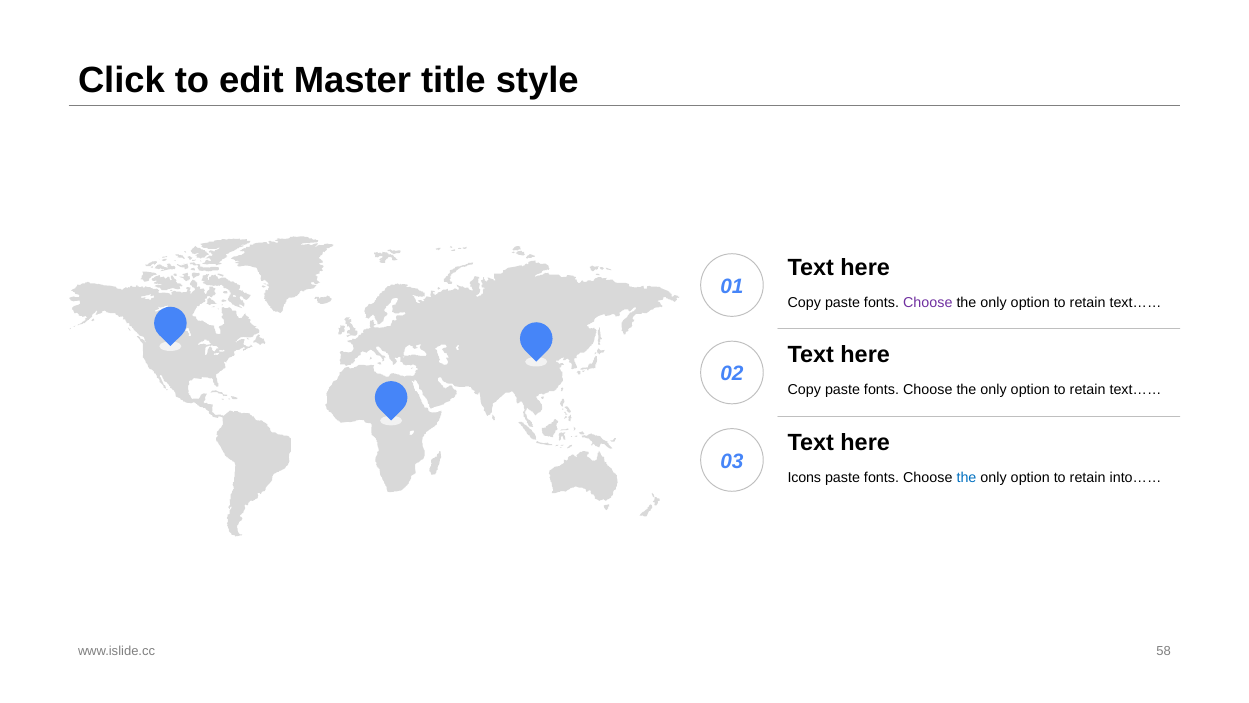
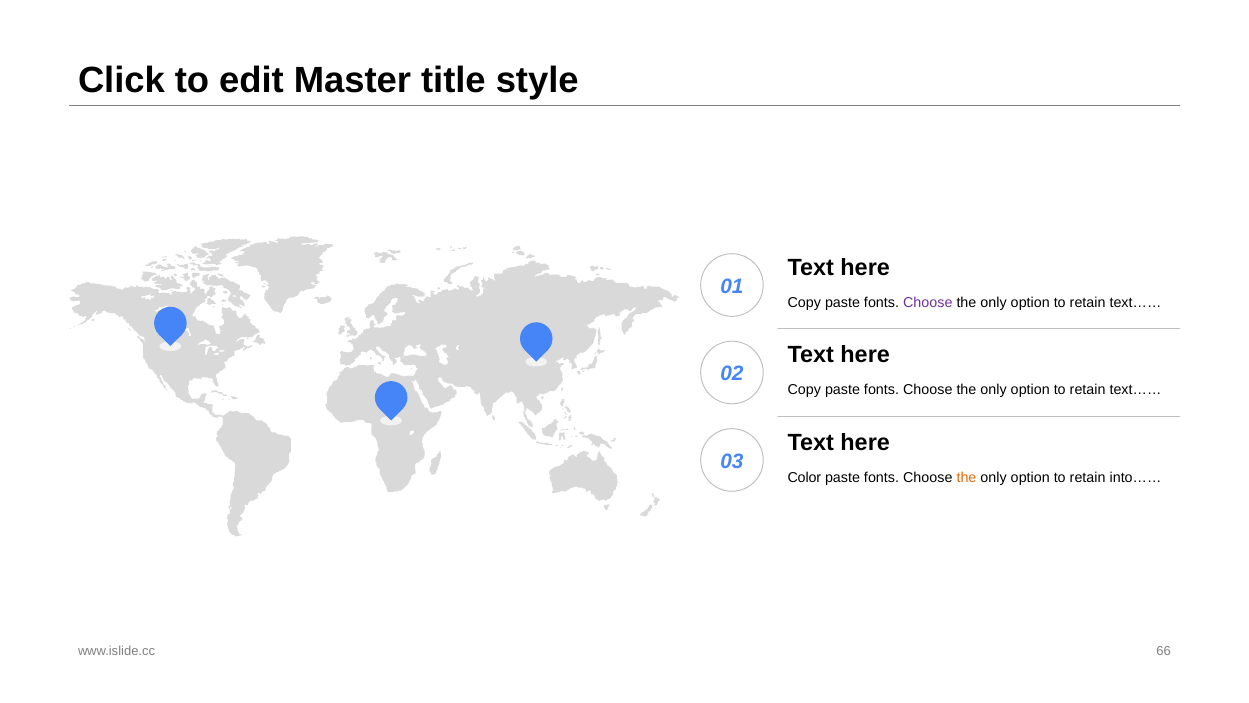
Icons: Icons -> Color (804, 477)
the colour: blue -> orange (966, 477)
58: 58 -> 66 (1164, 651)
